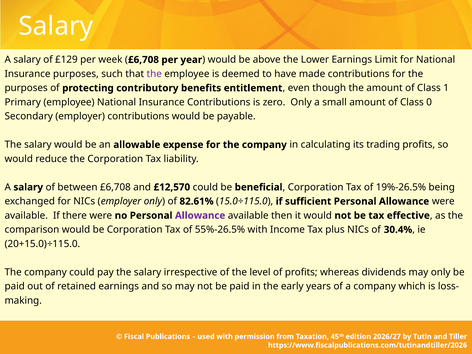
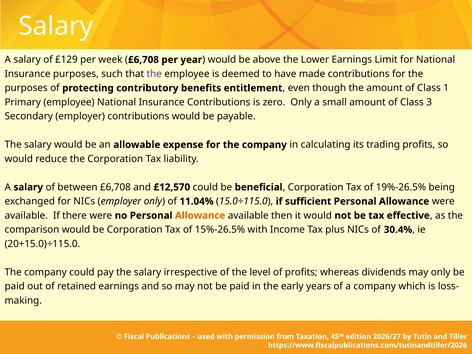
0: 0 -> 3 (429, 102)
82.61%: 82.61% -> 11.04% (197, 201)
Allowance colour: purple -> orange (200, 216)
55%-26.5%: 55%-26.5% -> 15%-26.5% (220, 230)
